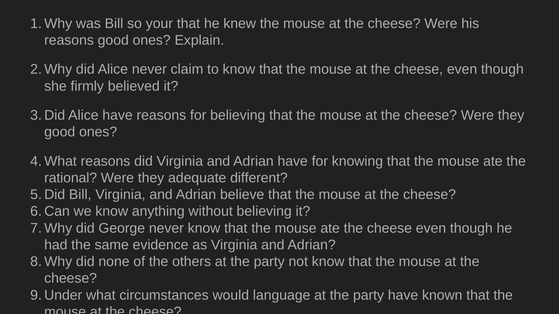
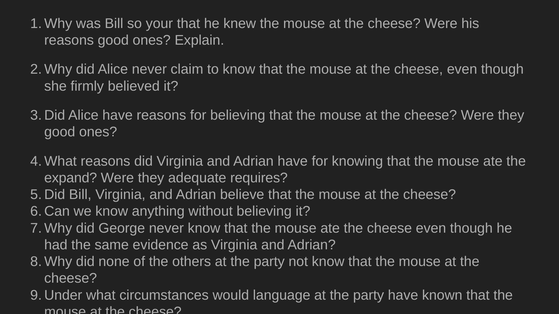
rational: rational -> expand (71, 178)
different: different -> requires (259, 178)
